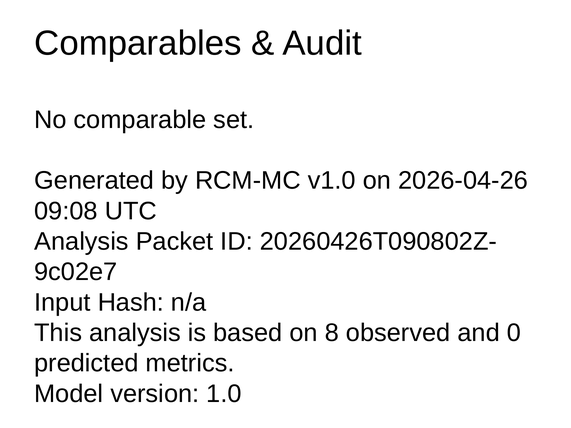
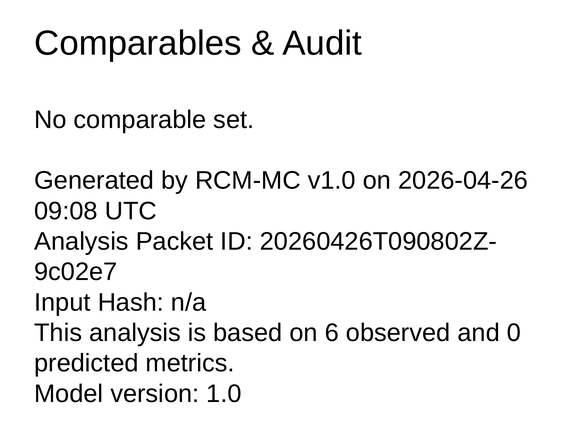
8: 8 -> 6 (332, 333)
